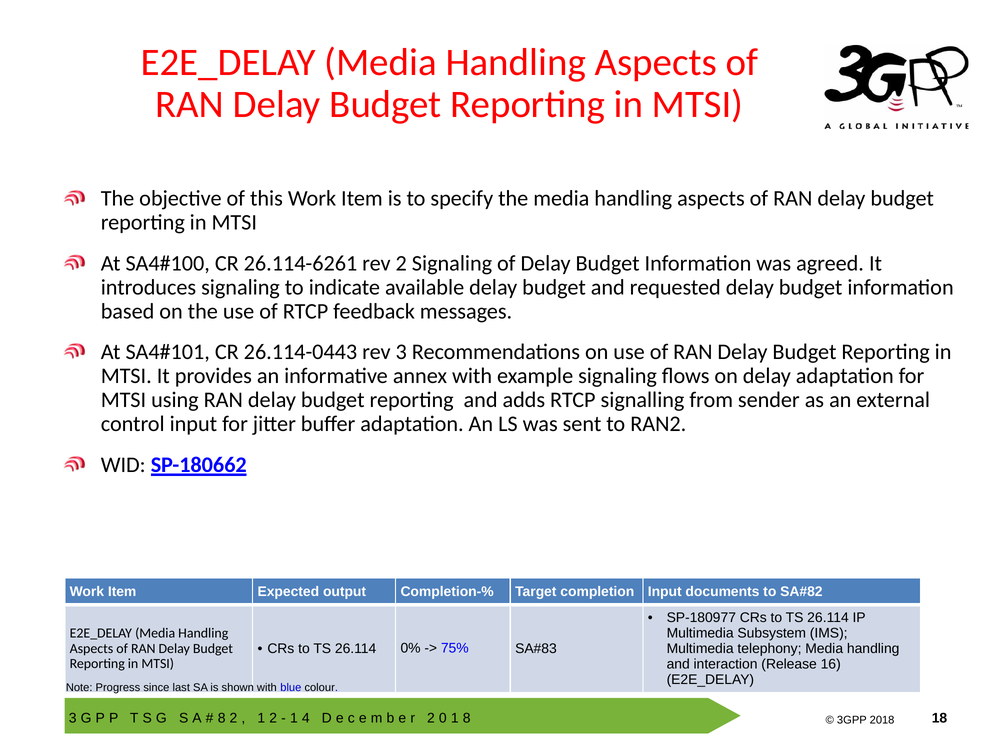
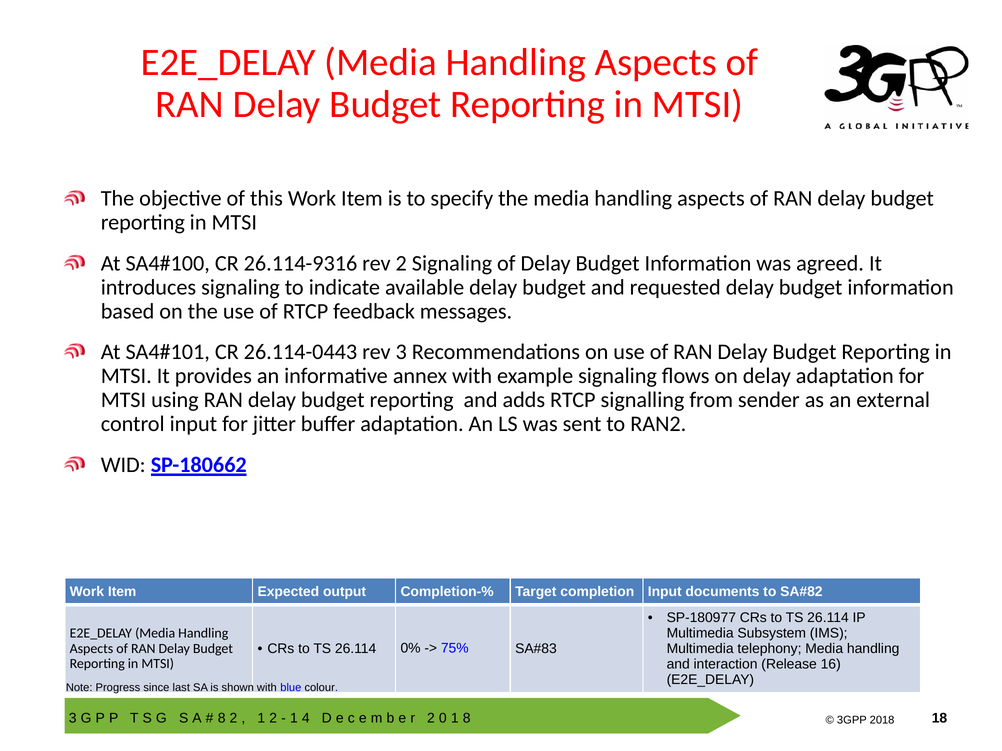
26.114-6261: 26.114-6261 -> 26.114-9316 (300, 263)
